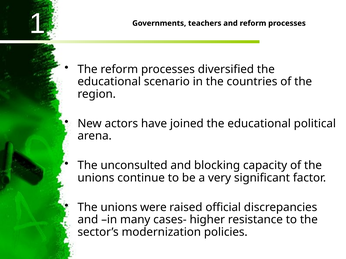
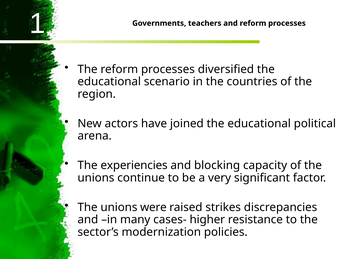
unconsulted: unconsulted -> experiencies (134, 166)
official: official -> strikes (223, 208)
